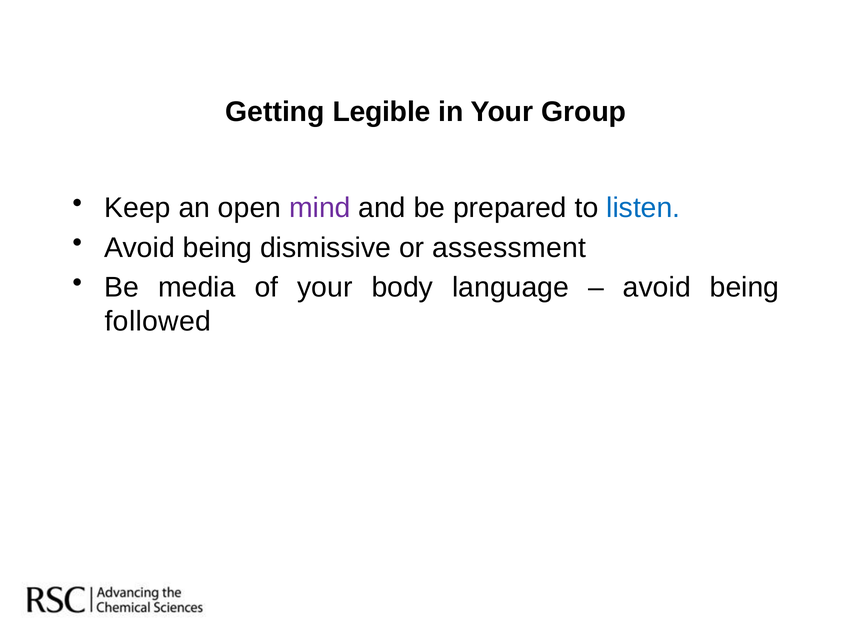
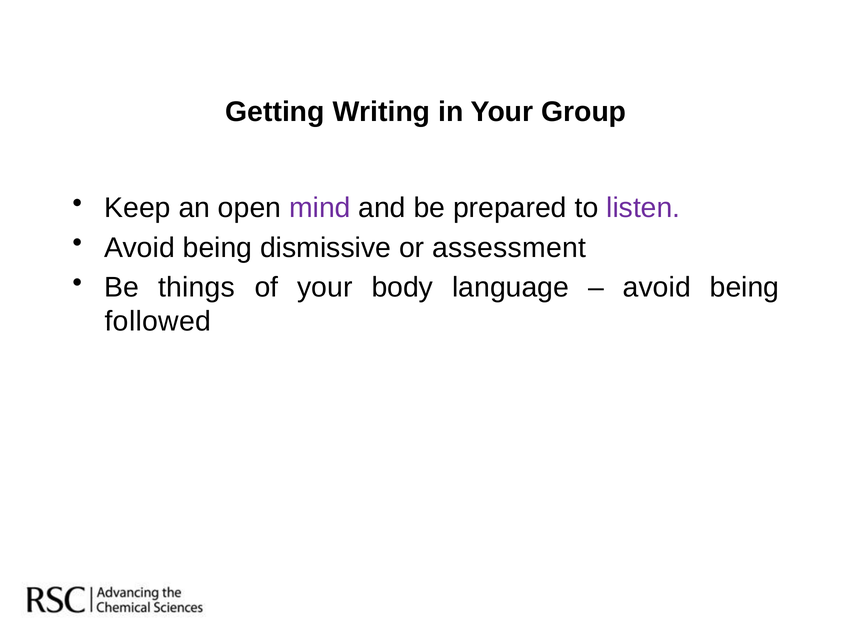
Legible: Legible -> Writing (381, 112)
listen colour: blue -> purple (643, 208)
media: media -> things (197, 287)
